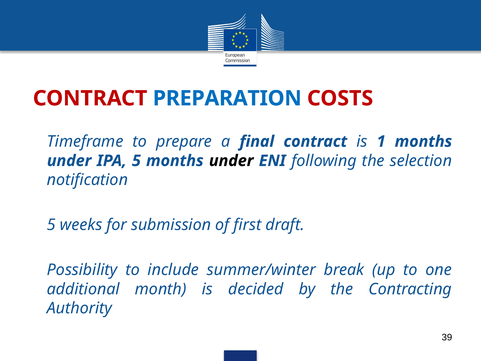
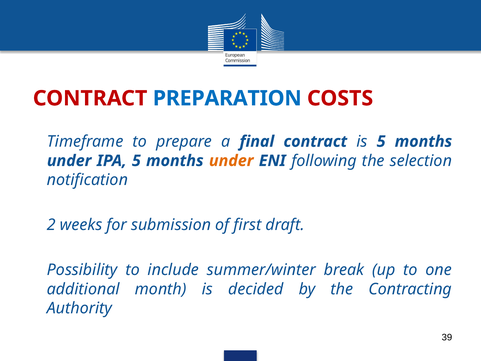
is 1: 1 -> 5 (381, 141)
under colour: black -> orange (231, 161)
5: 5 -> 2 (51, 225)
